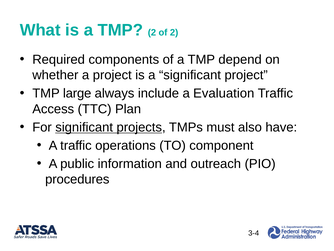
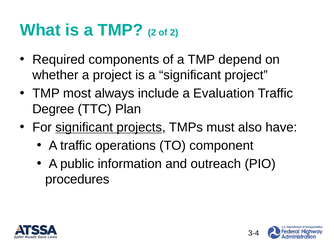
large: large -> most (77, 93)
Access: Access -> Degree (53, 109)
